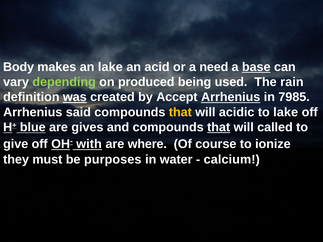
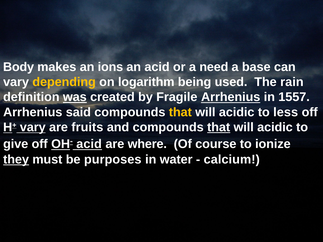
an lake: lake -> ions (110, 67)
base underline: present -> none (256, 67)
depending colour: light green -> yellow (64, 82)
produced: produced -> logarithm (146, 82)
Accept: Accept -> Fragile (177, 97)
7985: 7985 -> 1557 (294, 97)
to lake: lake -> less (286, 112)
H+ blue: blue -> vary (33, 127)
gives: gives -> fruits (87, 127)
called: called -> acidic (275, 127)
with: with -> acid (89, 144)
they underline: none -> present (16, 160)
